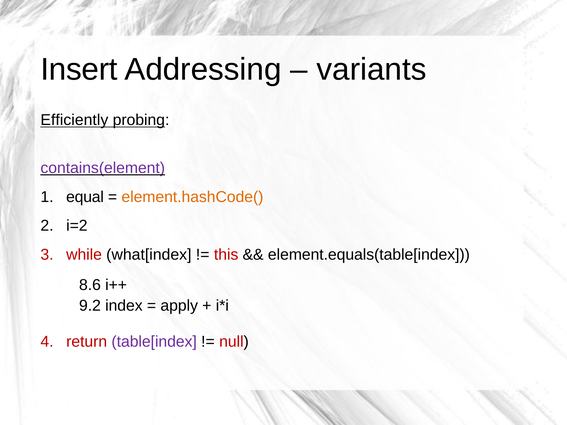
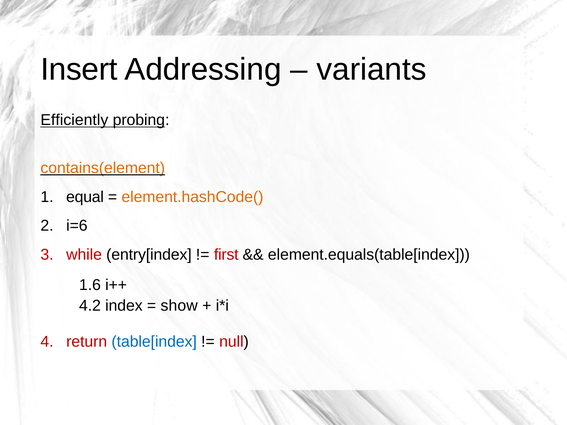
contains(element colour: purple -> orange (103, 168)
i=2: i=2 -> i=6 (77, 226)
what[index: what[index -> entry[index (149, 255)
this: this -> first (226, 255)
8.6: 8.6 -> 1.6 (90, 285)
9.2: 9.2 -> 4.2 (90, 306)
apply: apply -> show (179, 306)
table[index colour: purple -> blue (154, 342)
